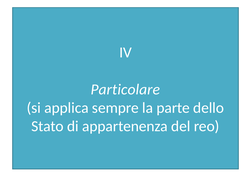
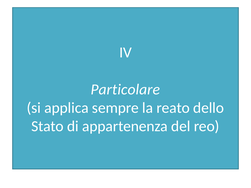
parte: parte -> reato (173, 108)
